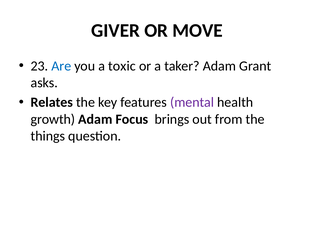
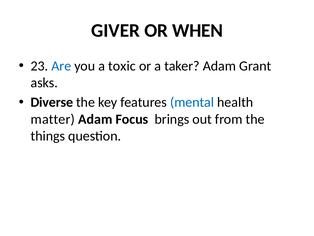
MOVE: MOVE -> WHEN (198, 30)
Relates: Relates -> Diverse (52, 102)
mental colour: purple -> blue (192, 102)
growth: growth -> matter (53, 119)
